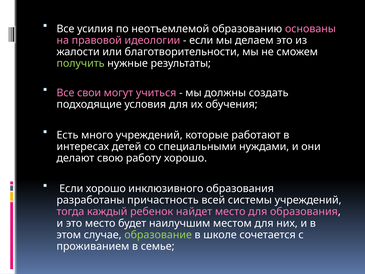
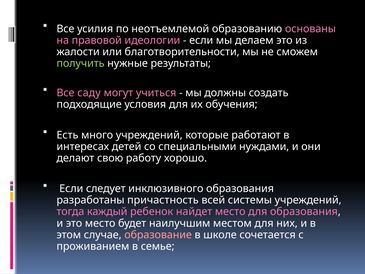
свои: свои -> саду (89, 93)
Если хорошо: хорошо -> следует (106, 189)
образование colour: light green -> pink (158, 235)
